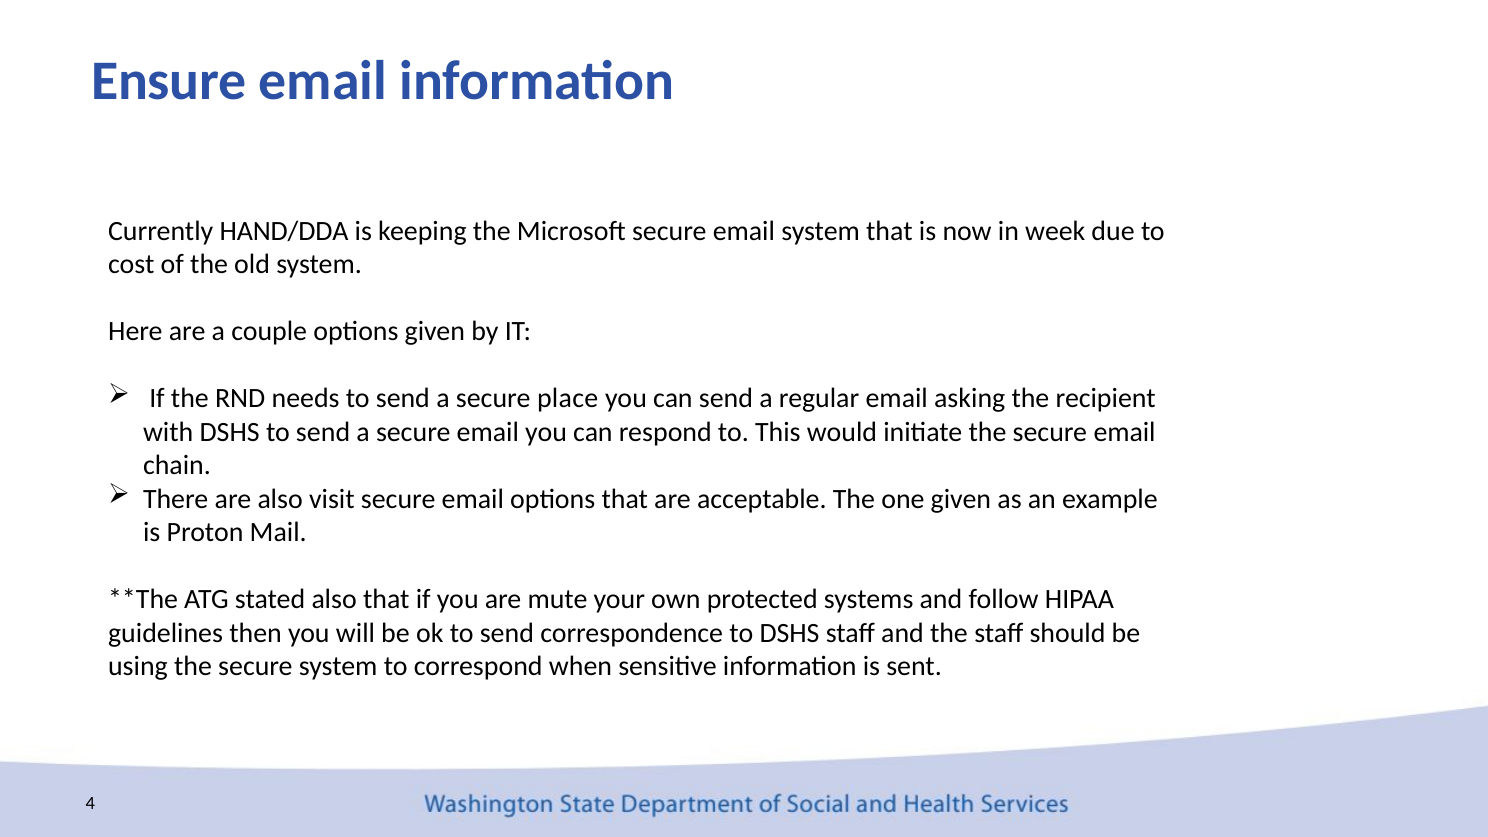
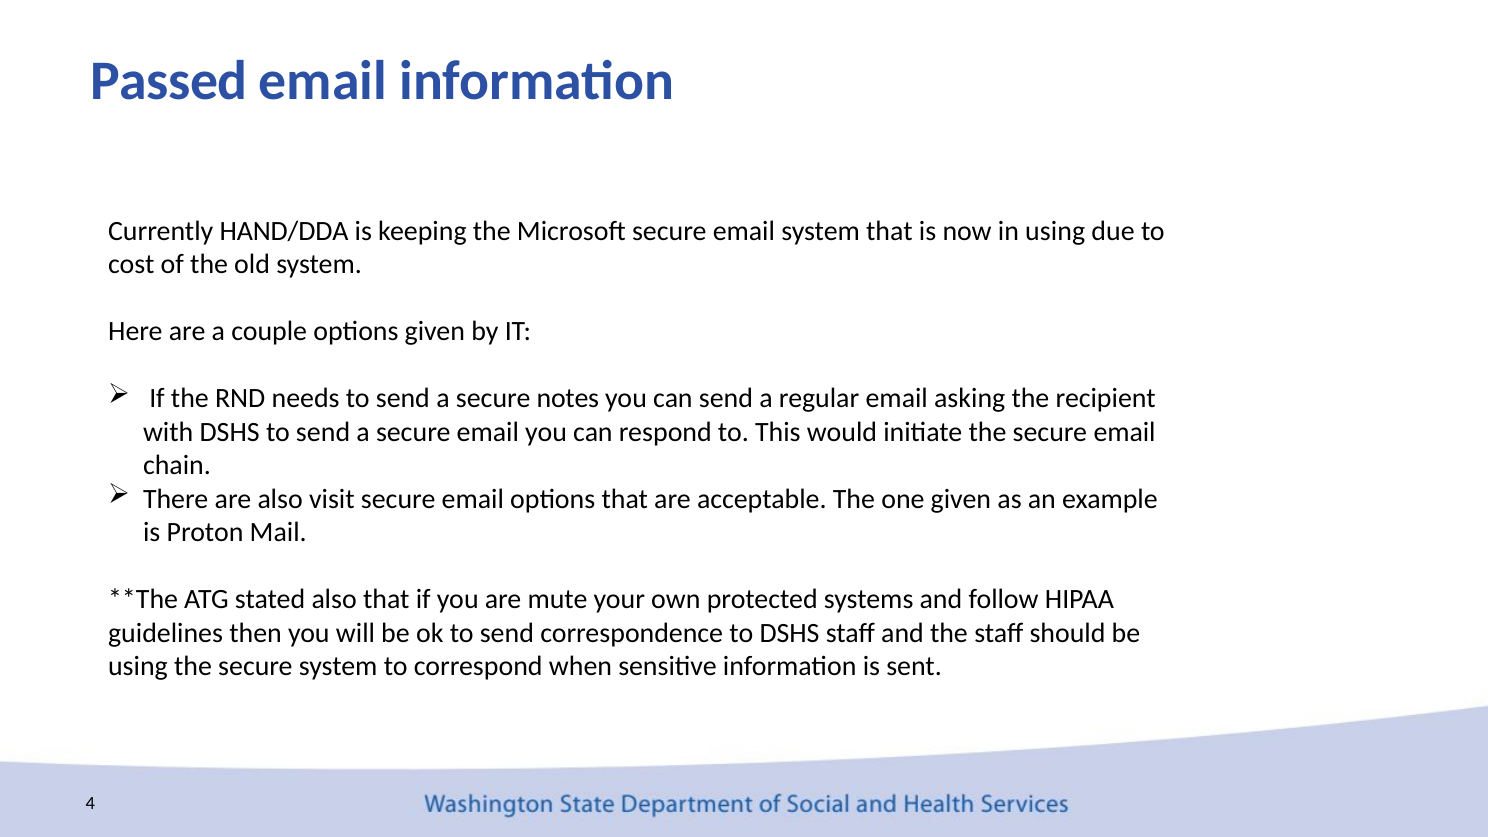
Ensure: Ensure -> Passed (169, 81)
in week: week -> using (1055, 231)
place: place -> notes (568, 399)
